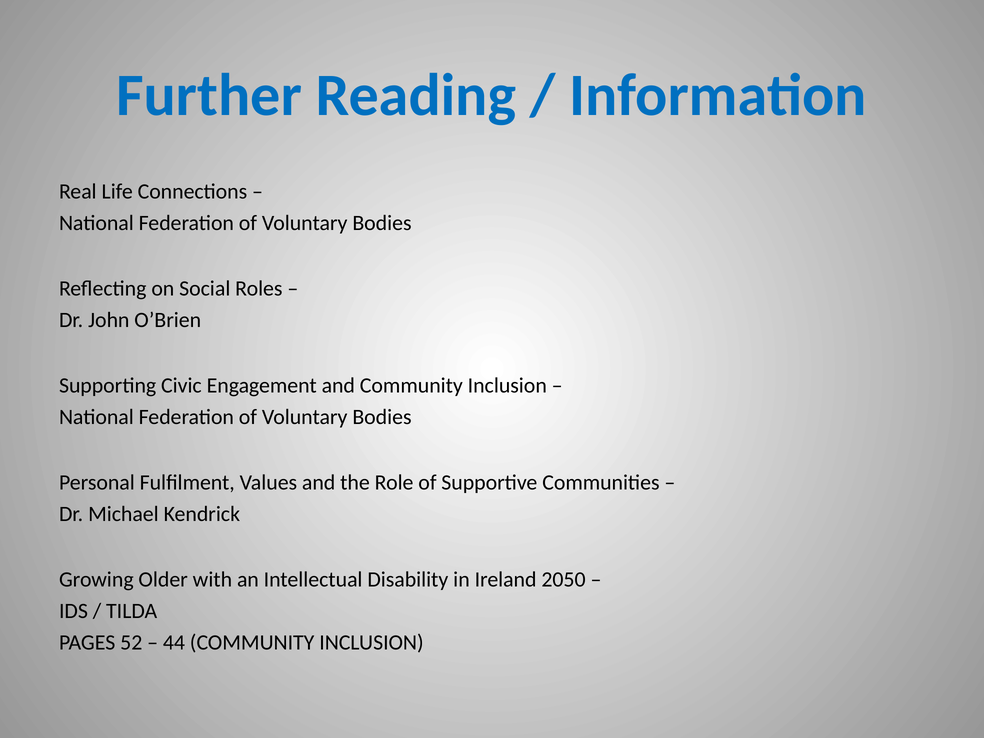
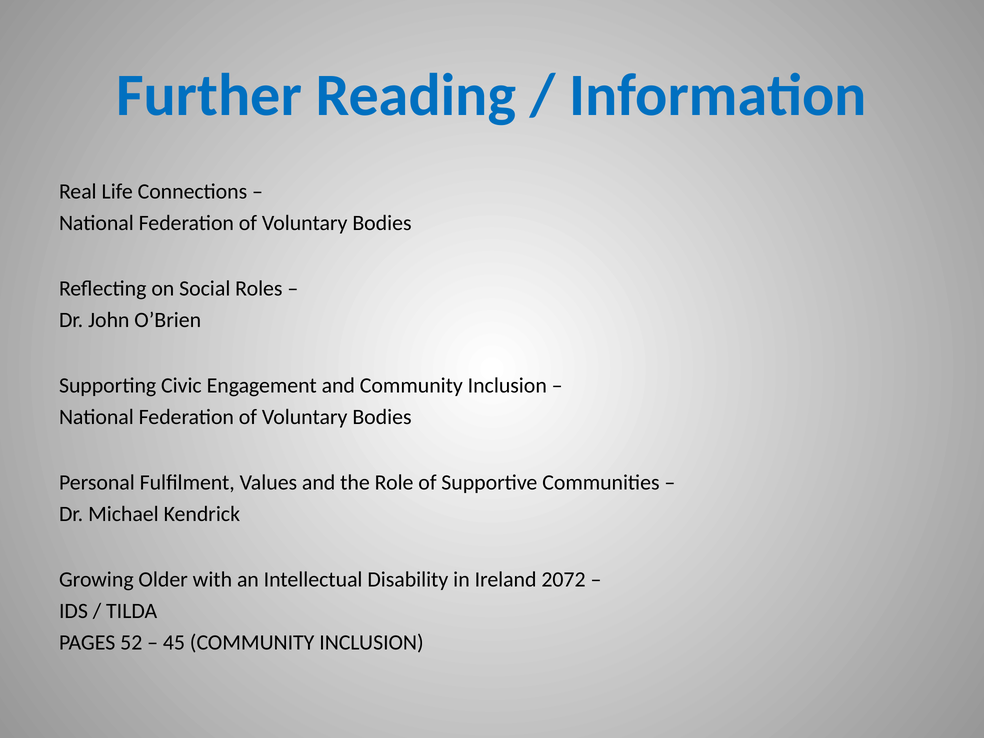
2050: 2050 -> 2072 (564, 580)
44: 44 -> 45 (174, 643)
